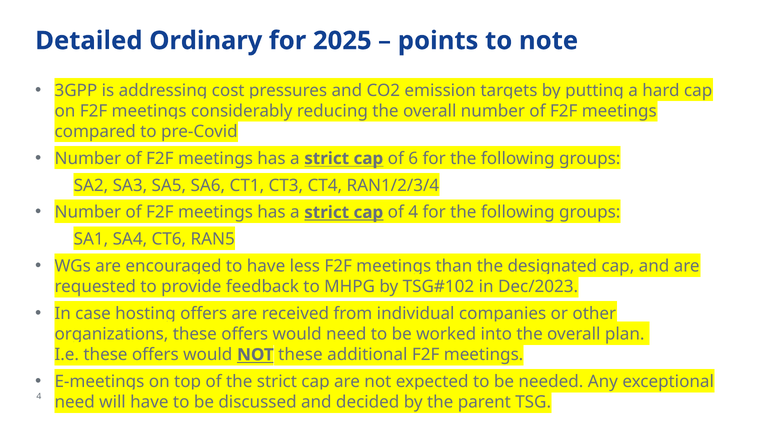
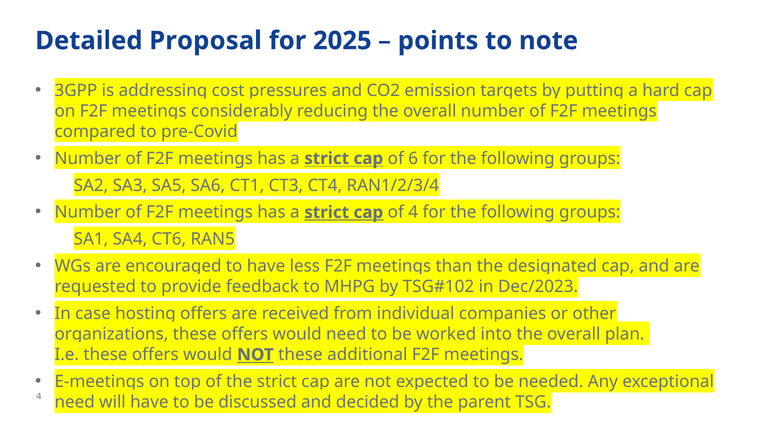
Ordinary: Ordinary -> Proposal (206, 41)
